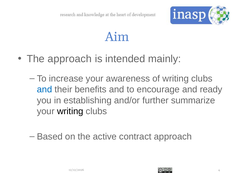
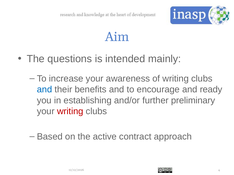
The approach: approach -> questions (70, 59)
summarize: summarize -> preliminary (193, 101)
writing colour: black -> red (70, 112)
